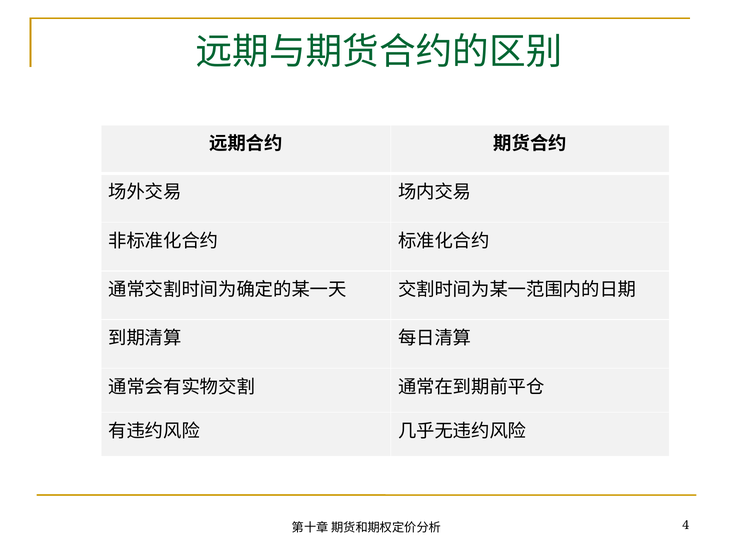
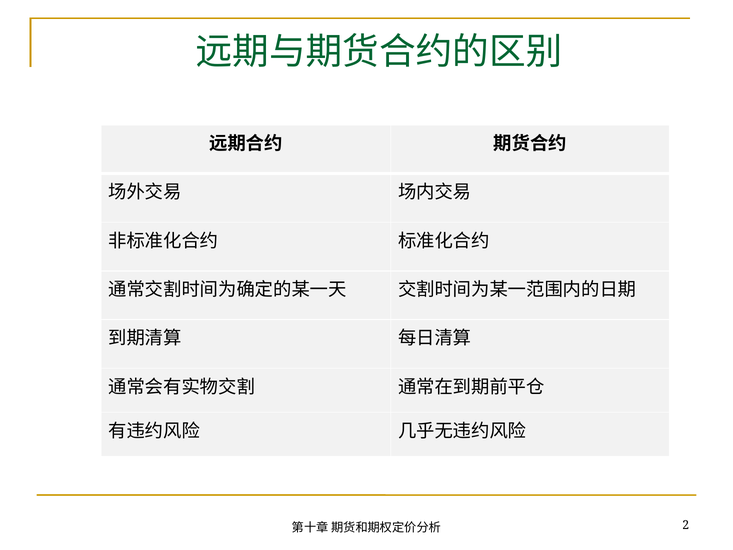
4: 4 -> 2 (686, 525)
